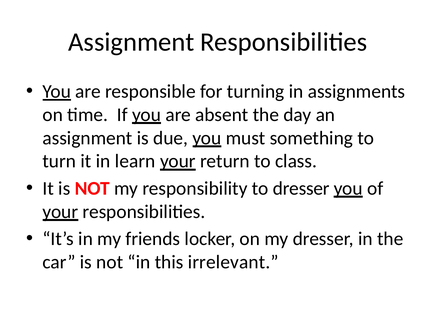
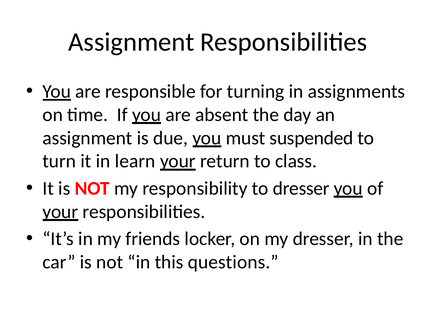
something: something -> suspended (311, 138)
irrelevant: irrelevant -> questions (233, 262)
